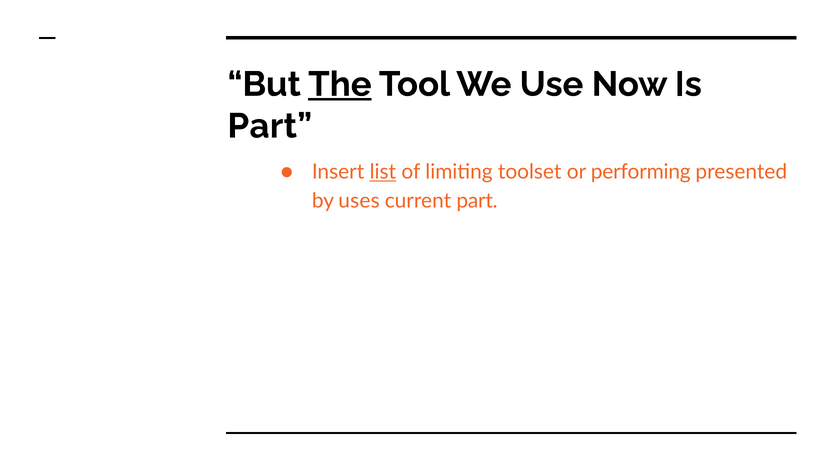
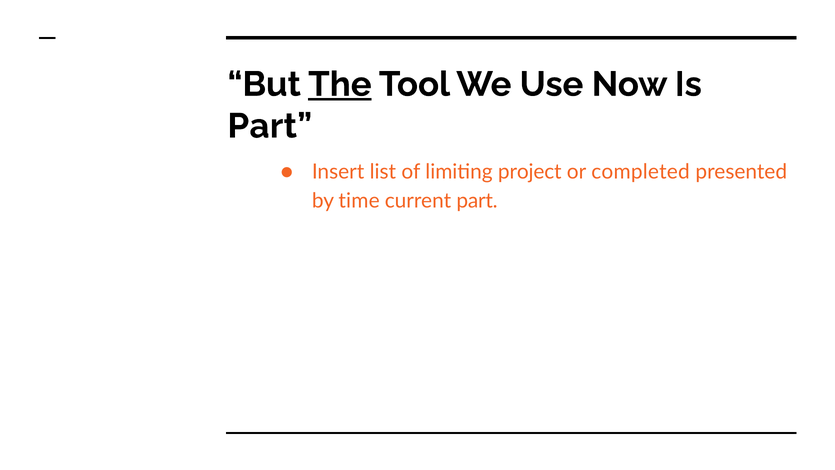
list underline: present -> none (383, 172)
toolset: toolset -> project (530, 172)
performing: performing -> completed (641, 172)
uses: uses -> time (359, 201)
